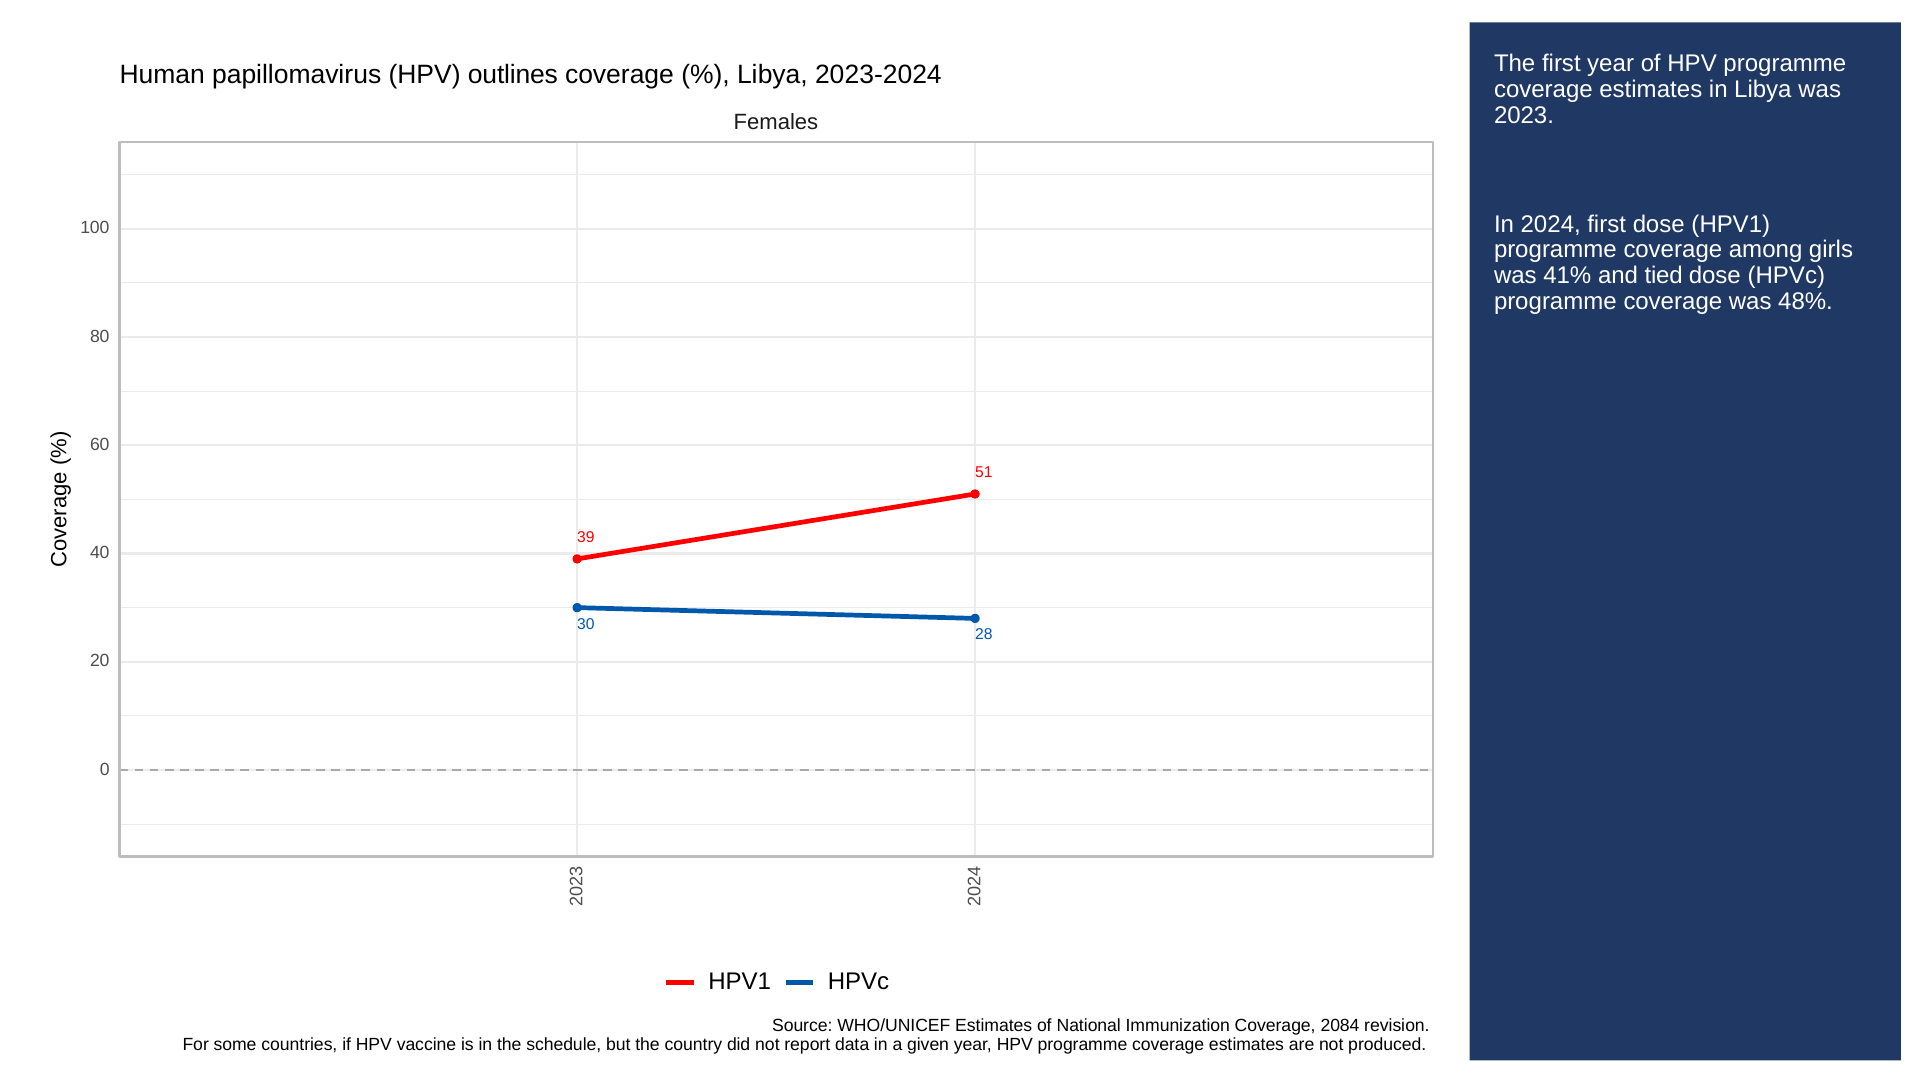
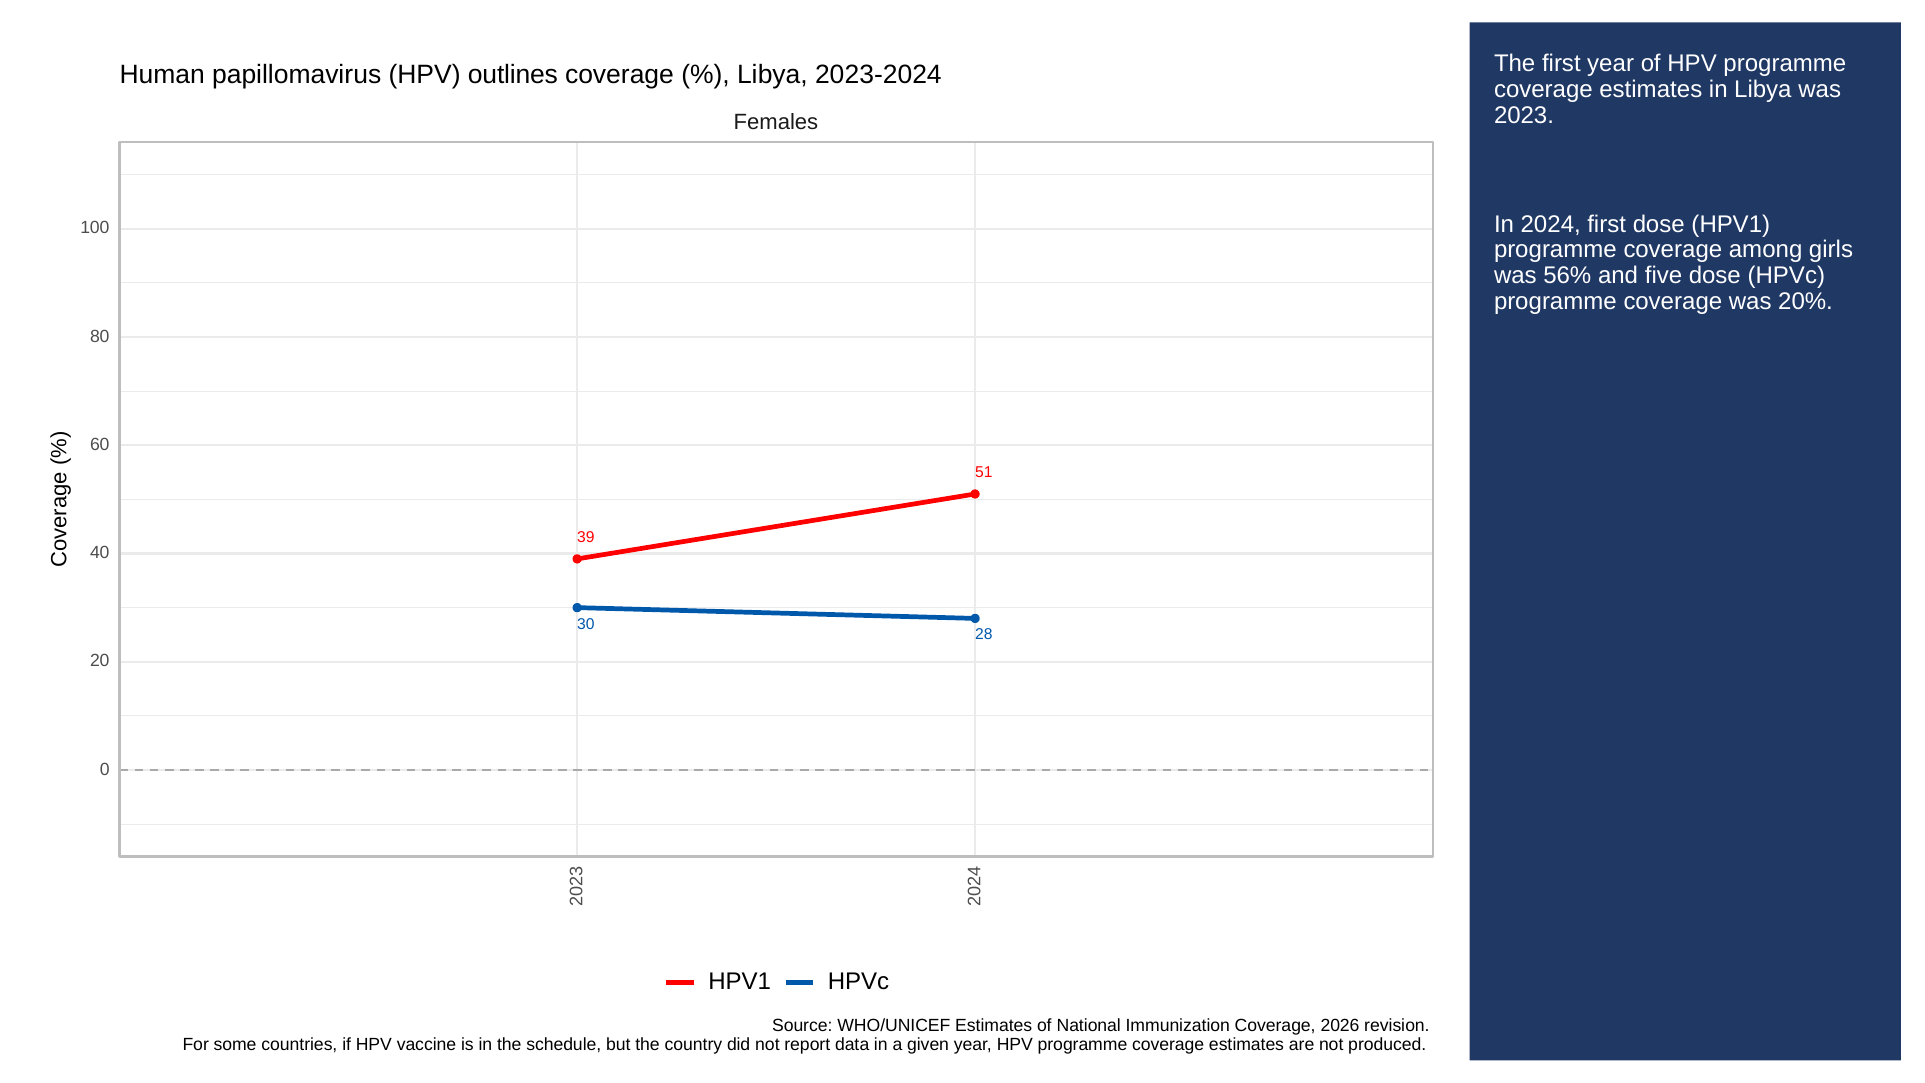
41%: 41% -> 56% (1567, 276)
tied: tied -> five (1664, 276)
48%: 48% -> 20% (1806, 302)
2084: 2084 -> 2026 (1340, 1026)
